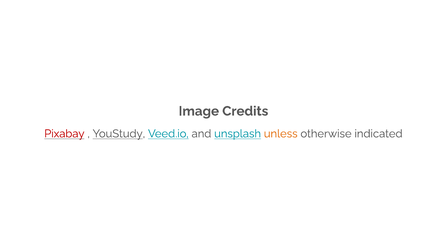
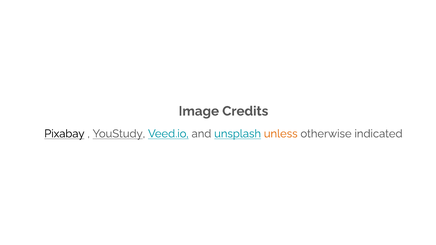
Pixabay colour: red -> black (64, 134)
